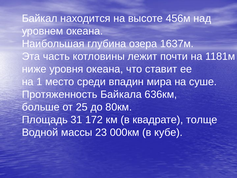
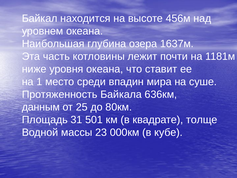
больше: больше -> данным (41, 107)
172: 172 -> 501 (94, 120)
